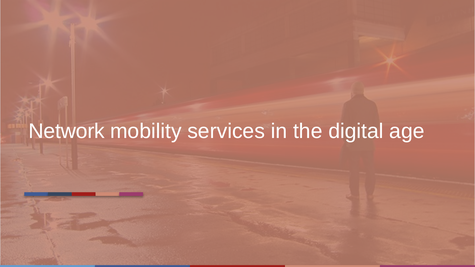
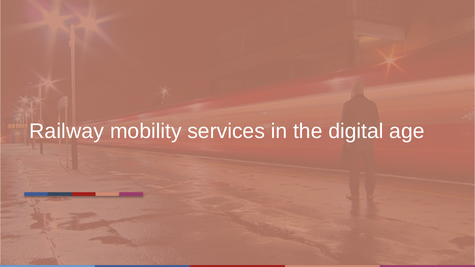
Network: Network -> Railway (67, 131)
